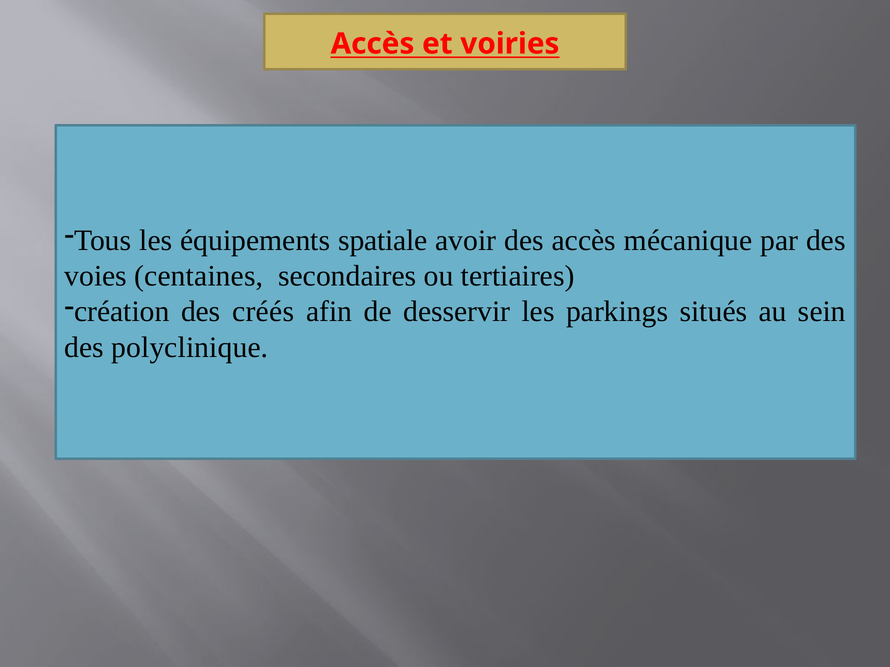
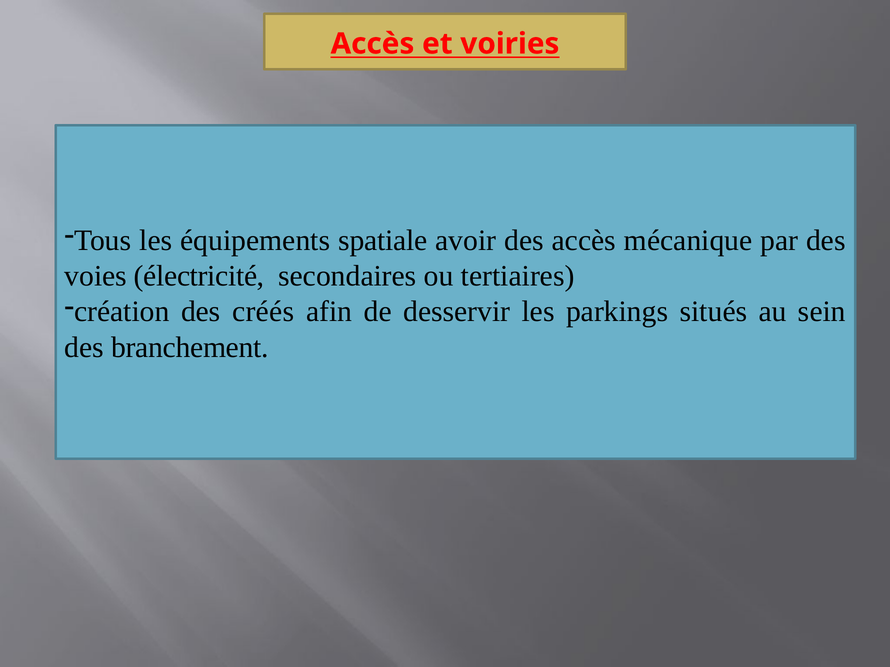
centaines: centaines -> électricité (199, 276)
polyclinique: polyclinique -> branchement (190, 348)
